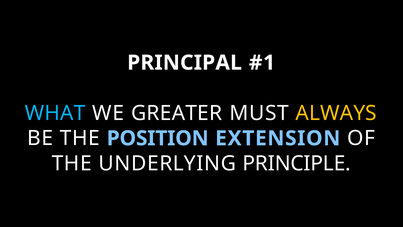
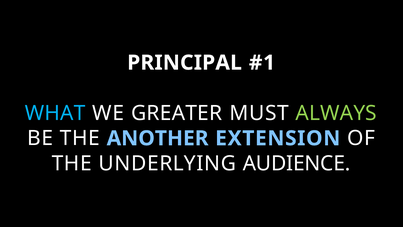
ALWAYS colour: yellow -> light green (336, 113)
POSITION: POSITION -> ANOTHER (158, 138)
PRINCIPLE: PRINCIPLE -> AUDIENCE (297, 163)
